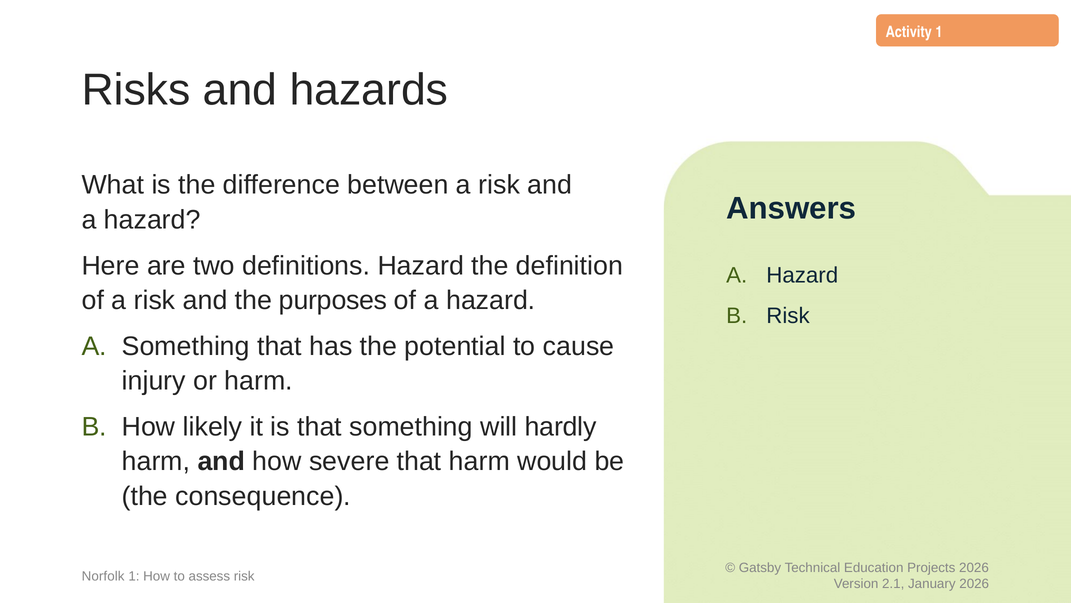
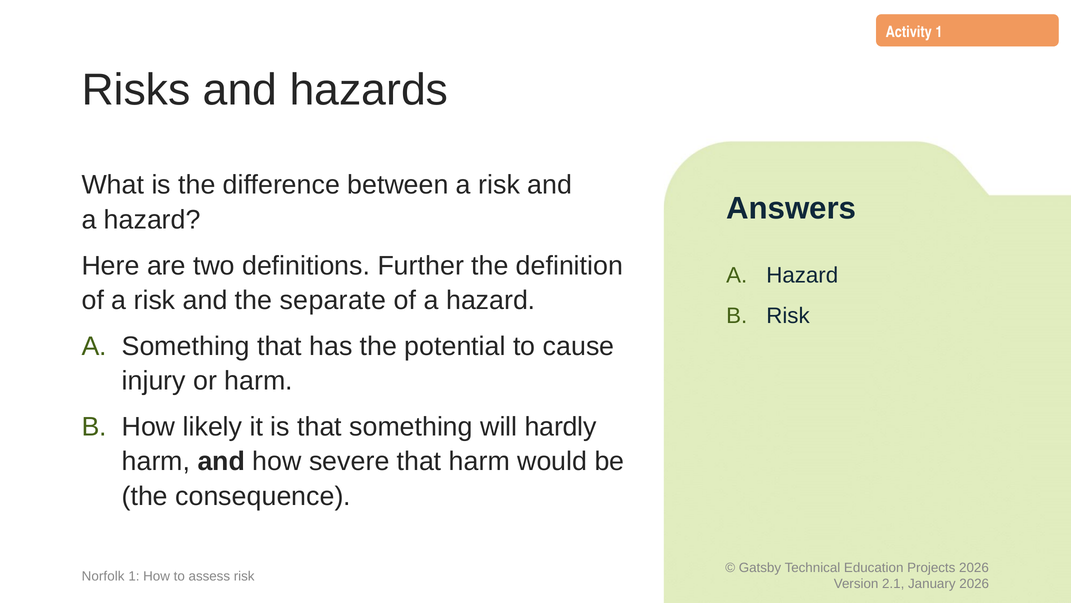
definitions Hazard: Hazard -> Further (421, 265)
purposes: purposes -> separate (333, 300)
